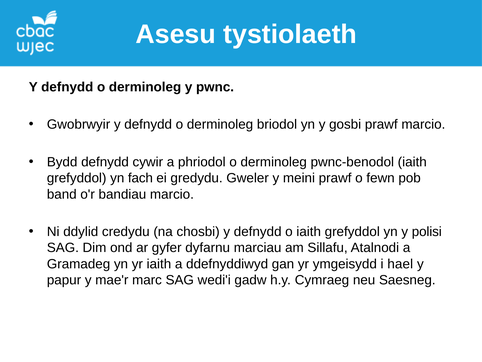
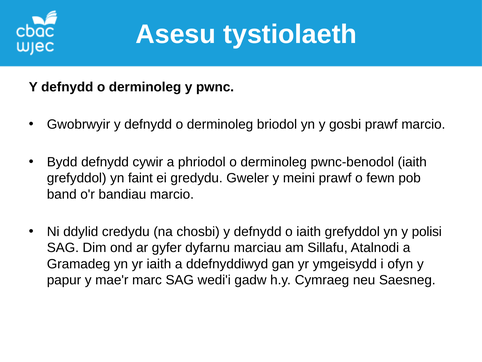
fach: fach -> faint (140, 178)
hael: hael -> ofyn (400, 264)
